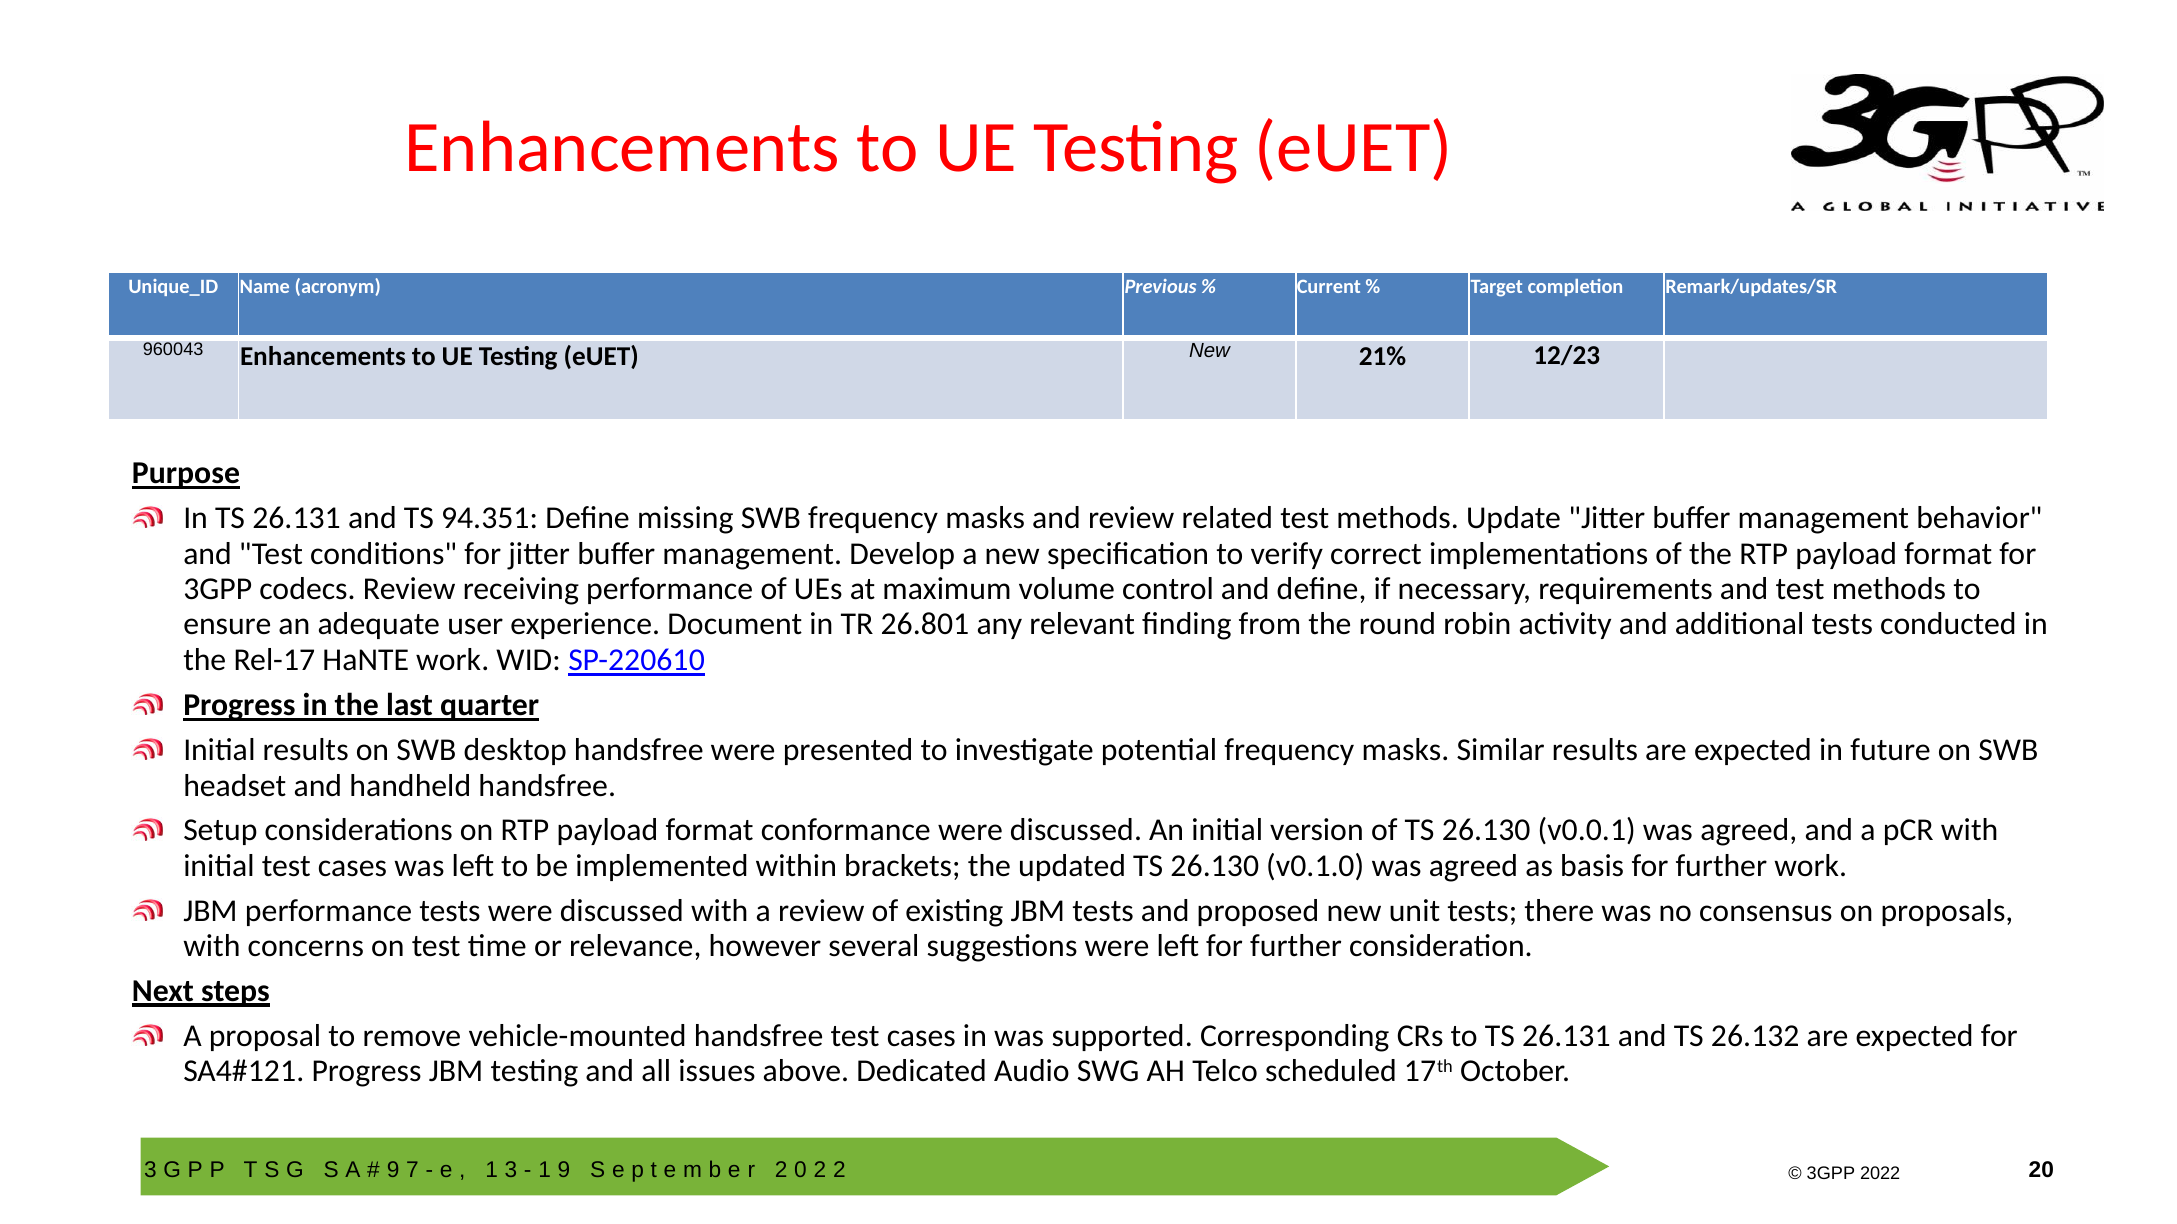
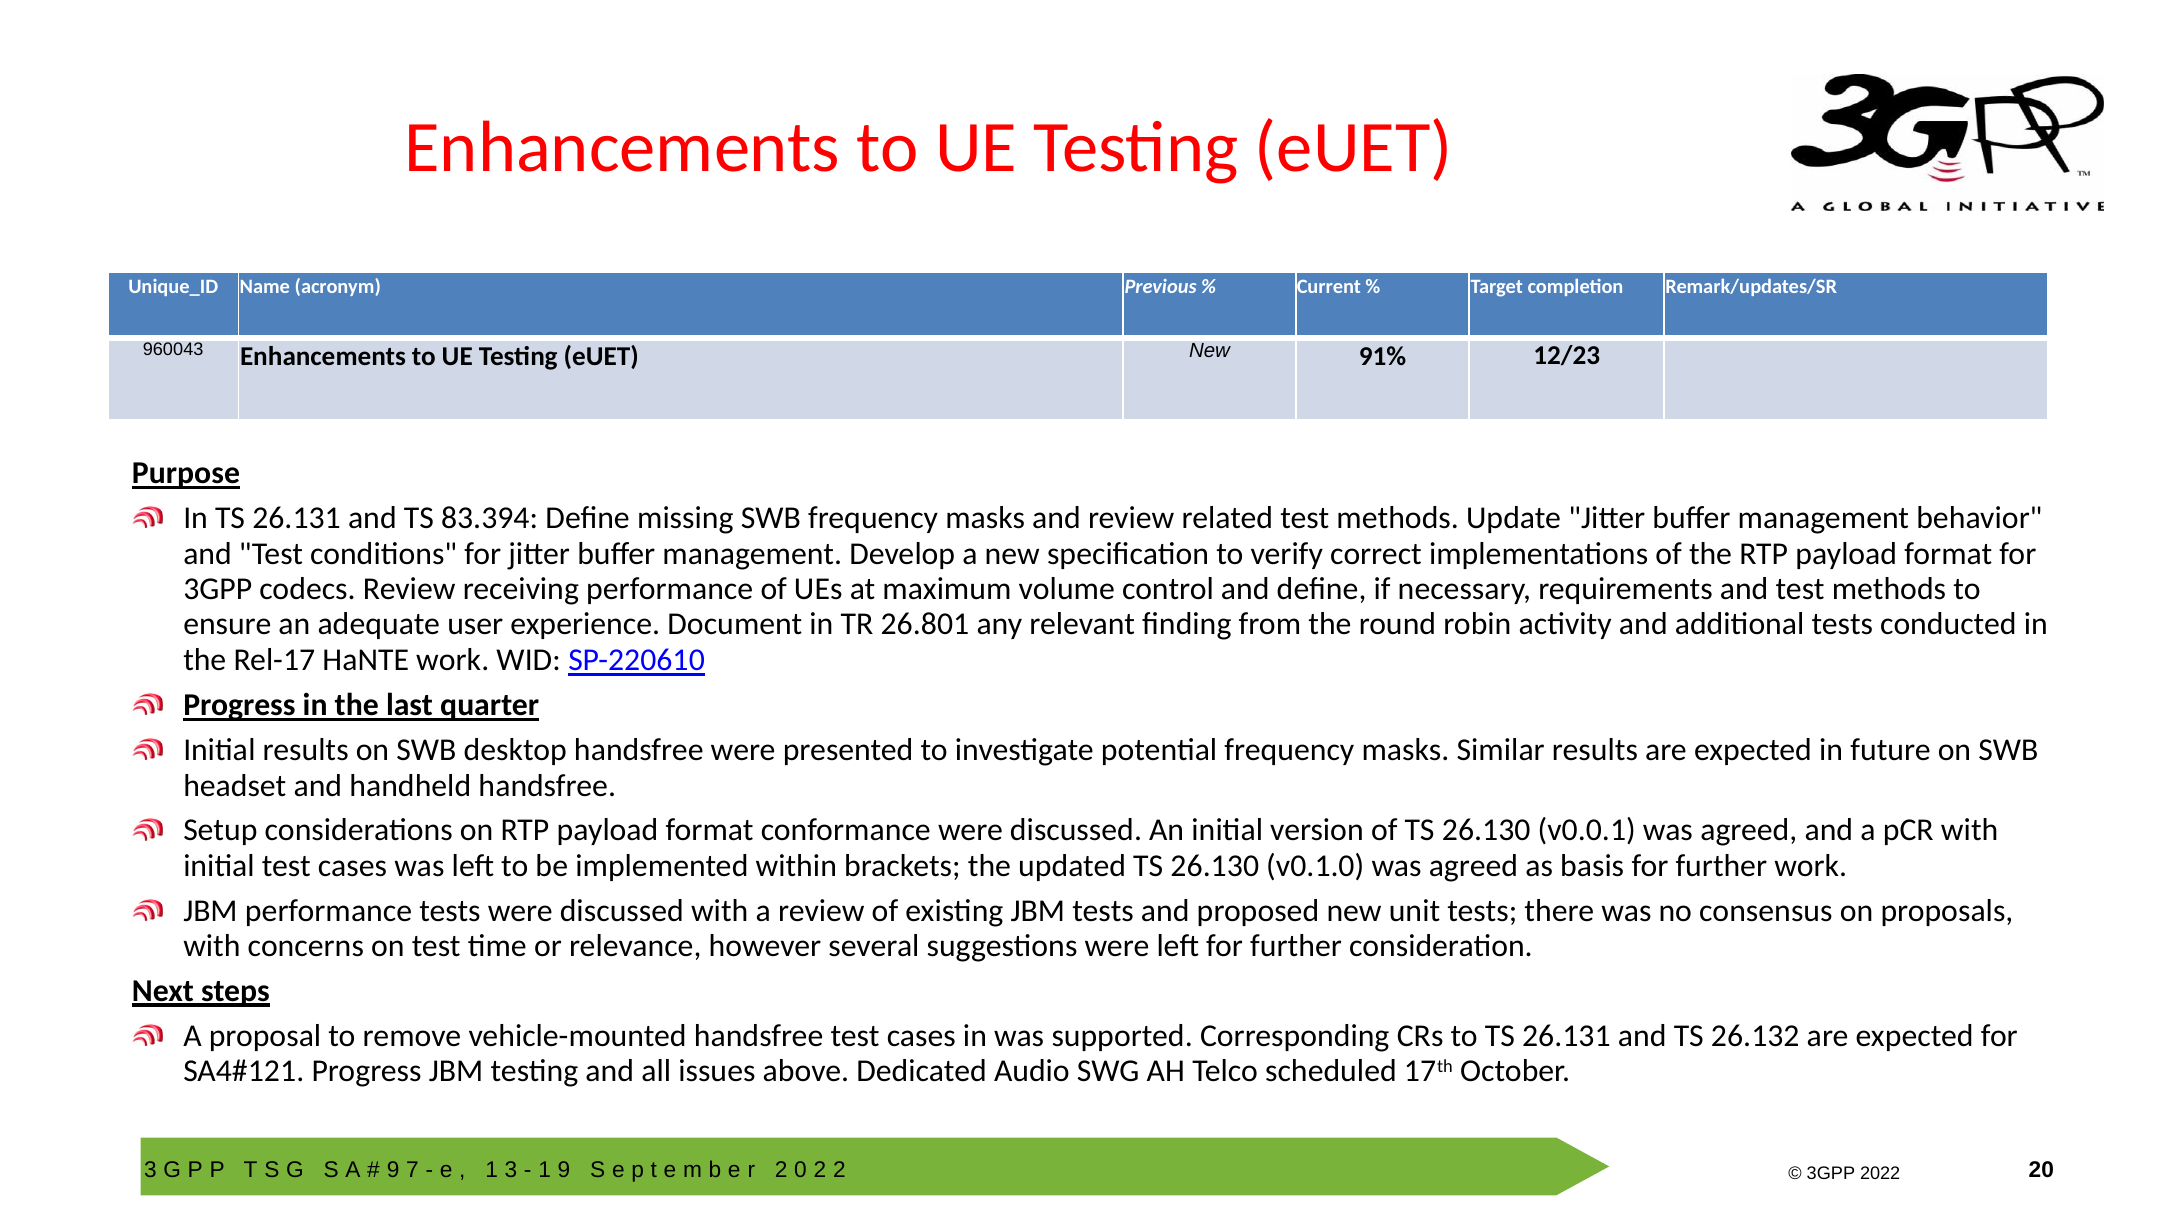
21%: 21% -> 91% (1382, 356)
94.351: 94.351 -> 83.394 (490, 518)
